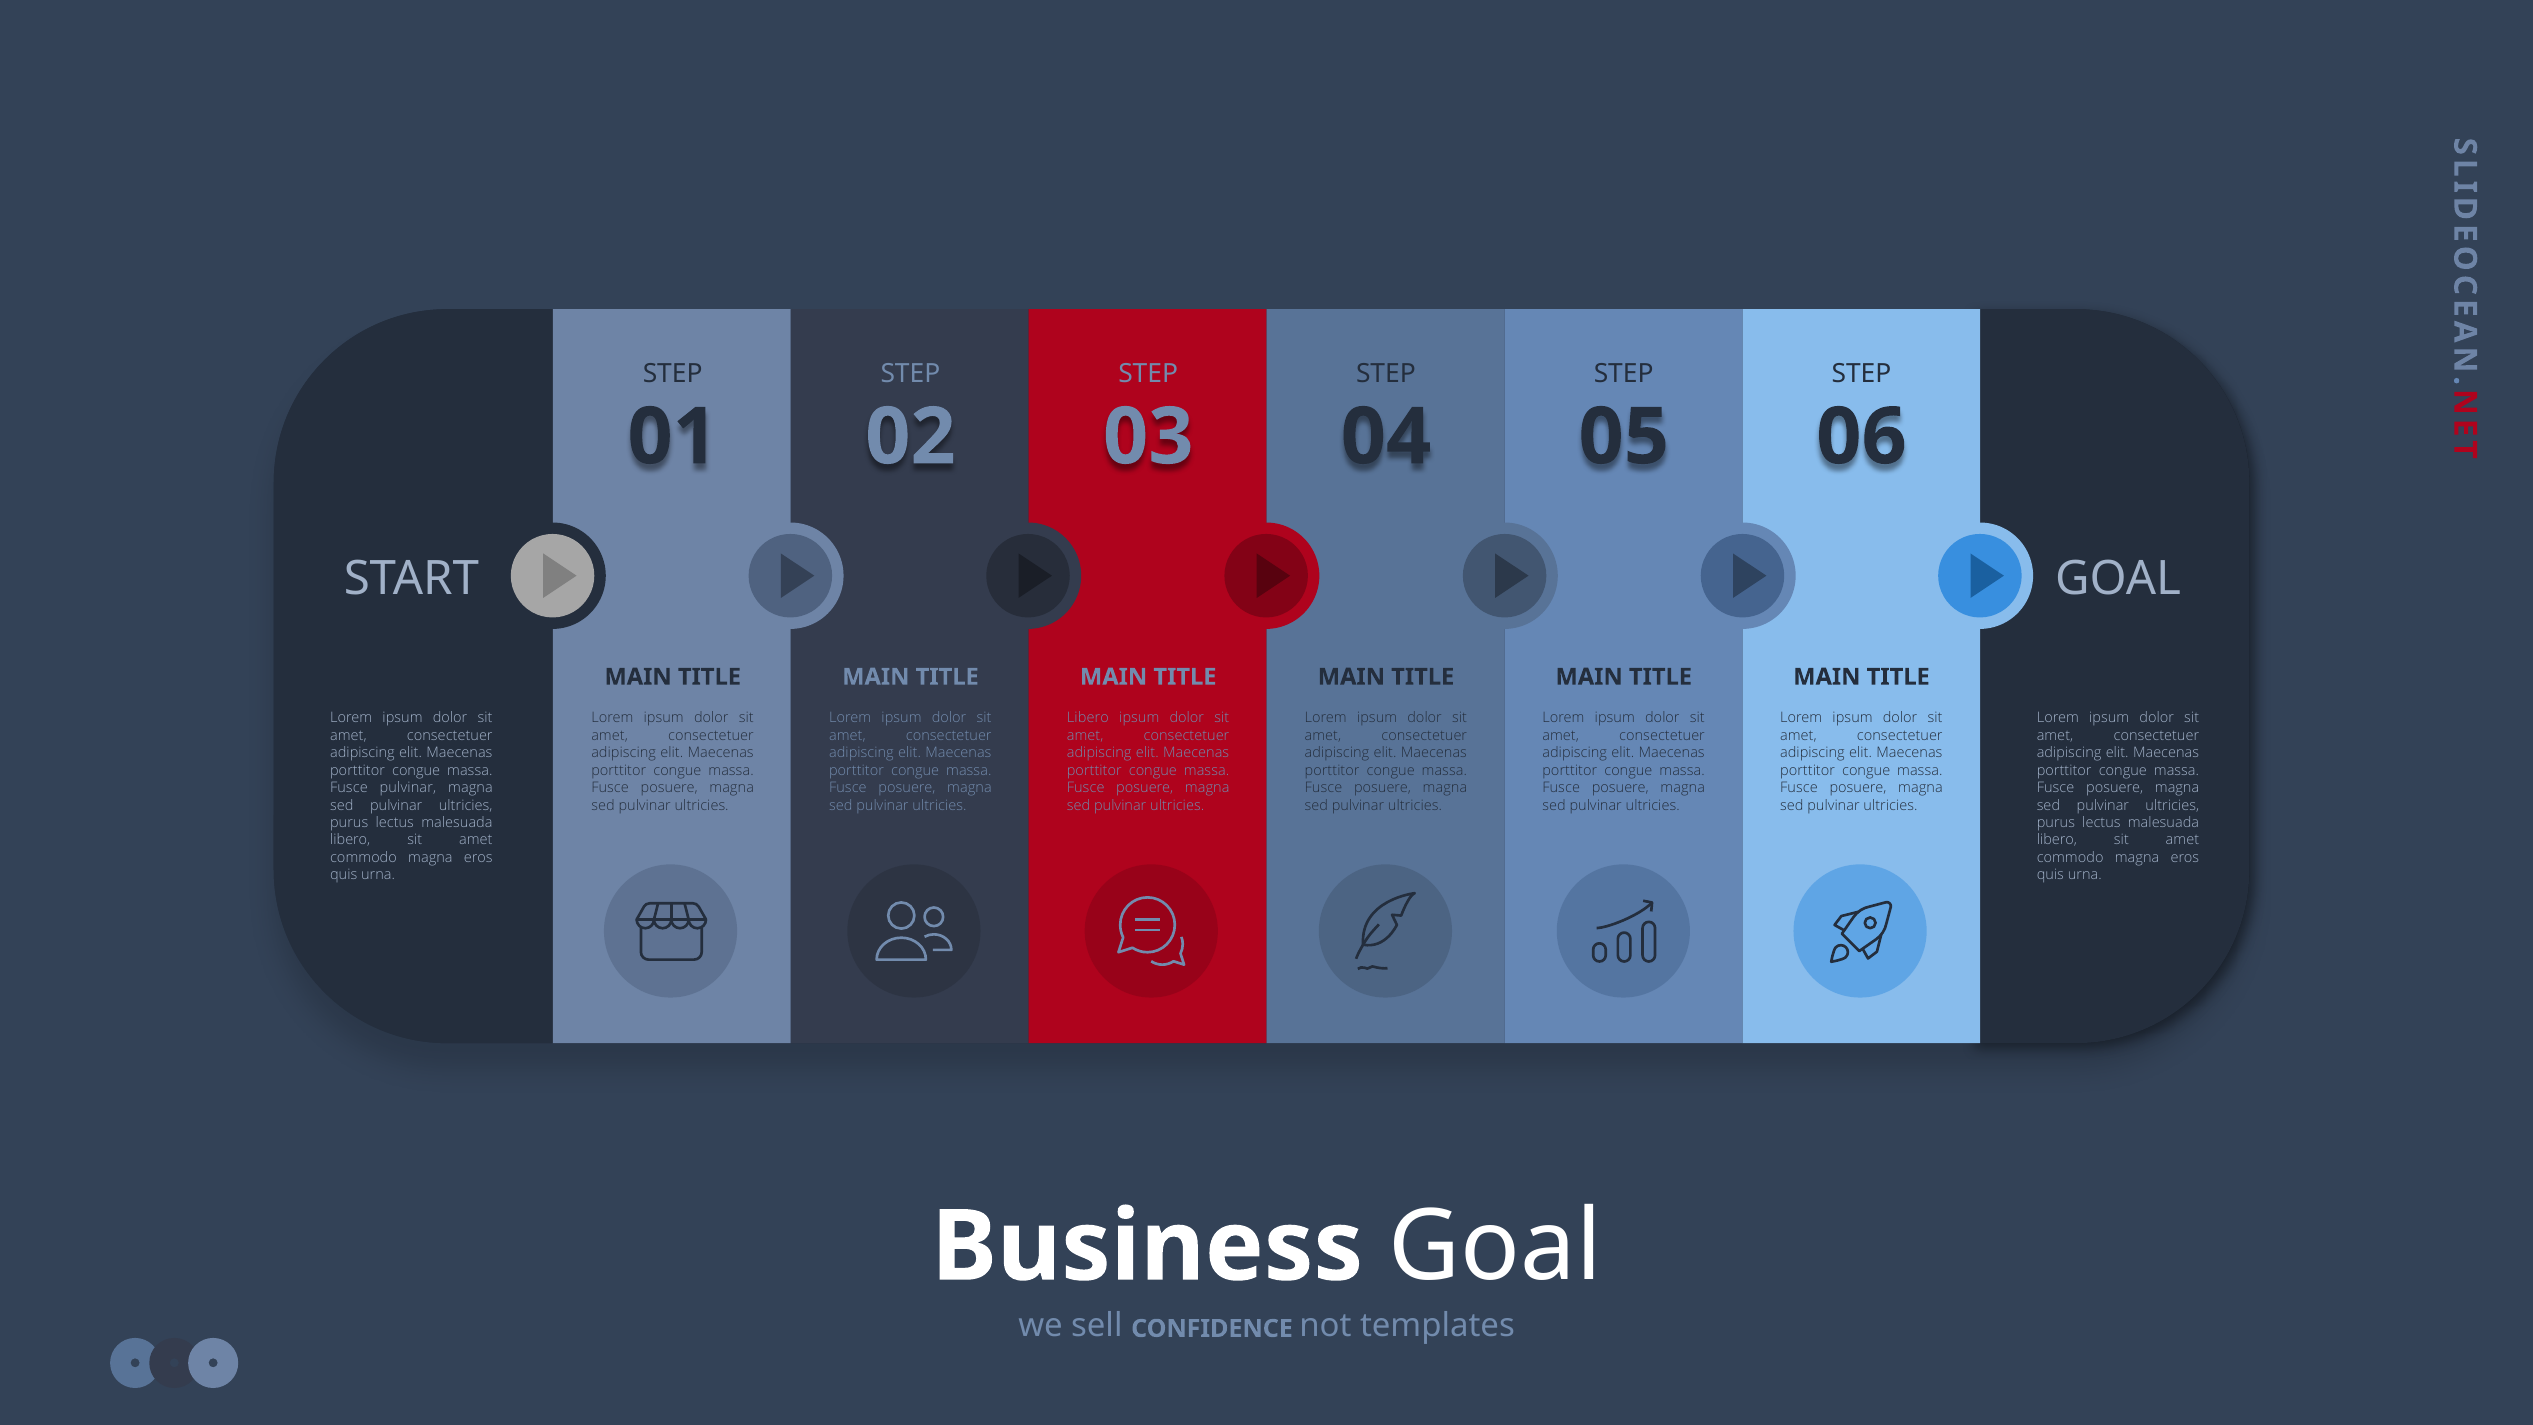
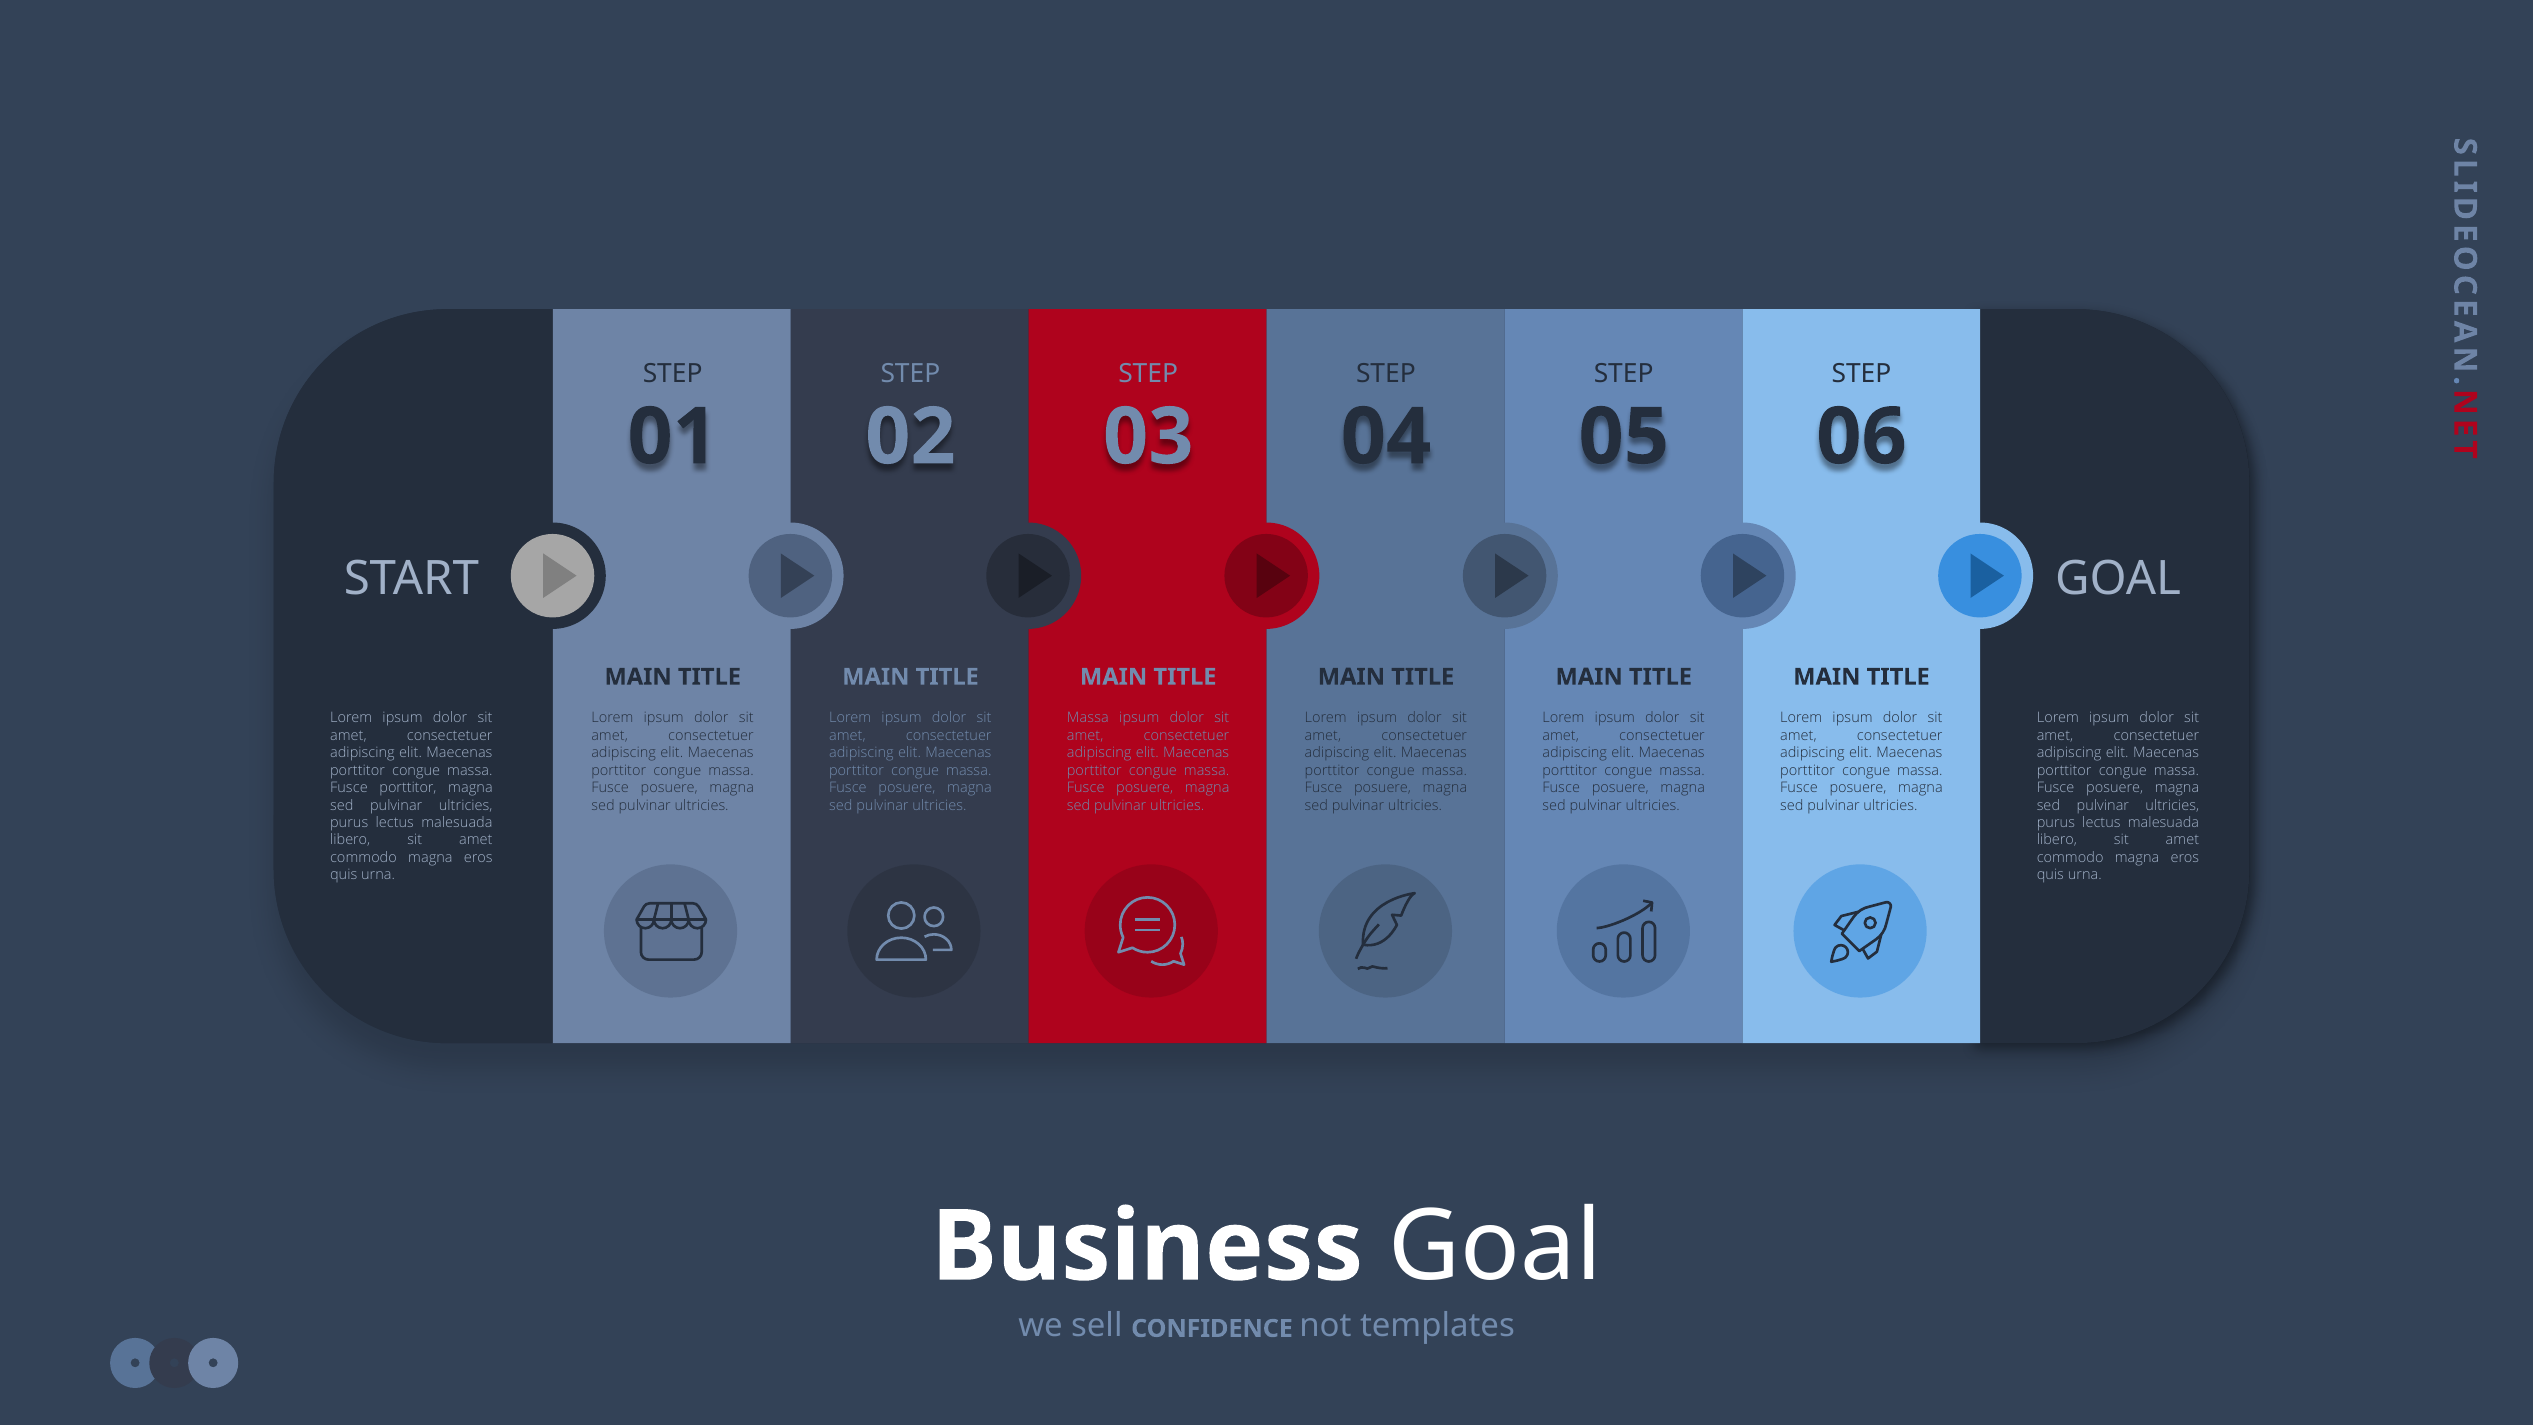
Libero: Libero -> Massa (1088, 718)
Fusce pulvinar: pulvinar -> porttitor (408, 788)
